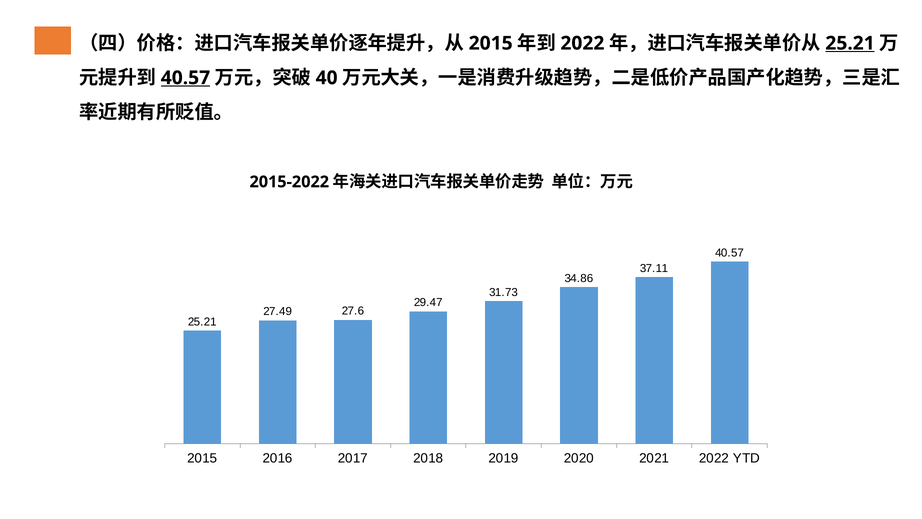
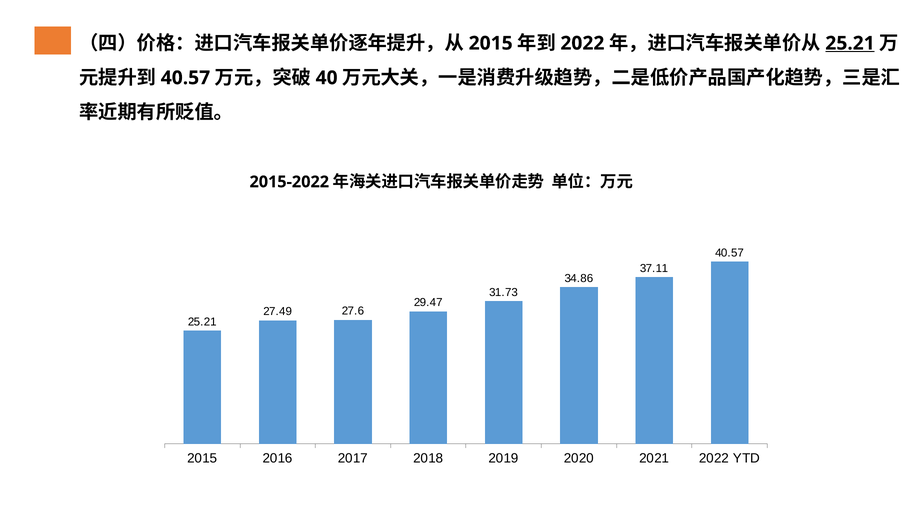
40.57 underline: present -> none (185, 78)
